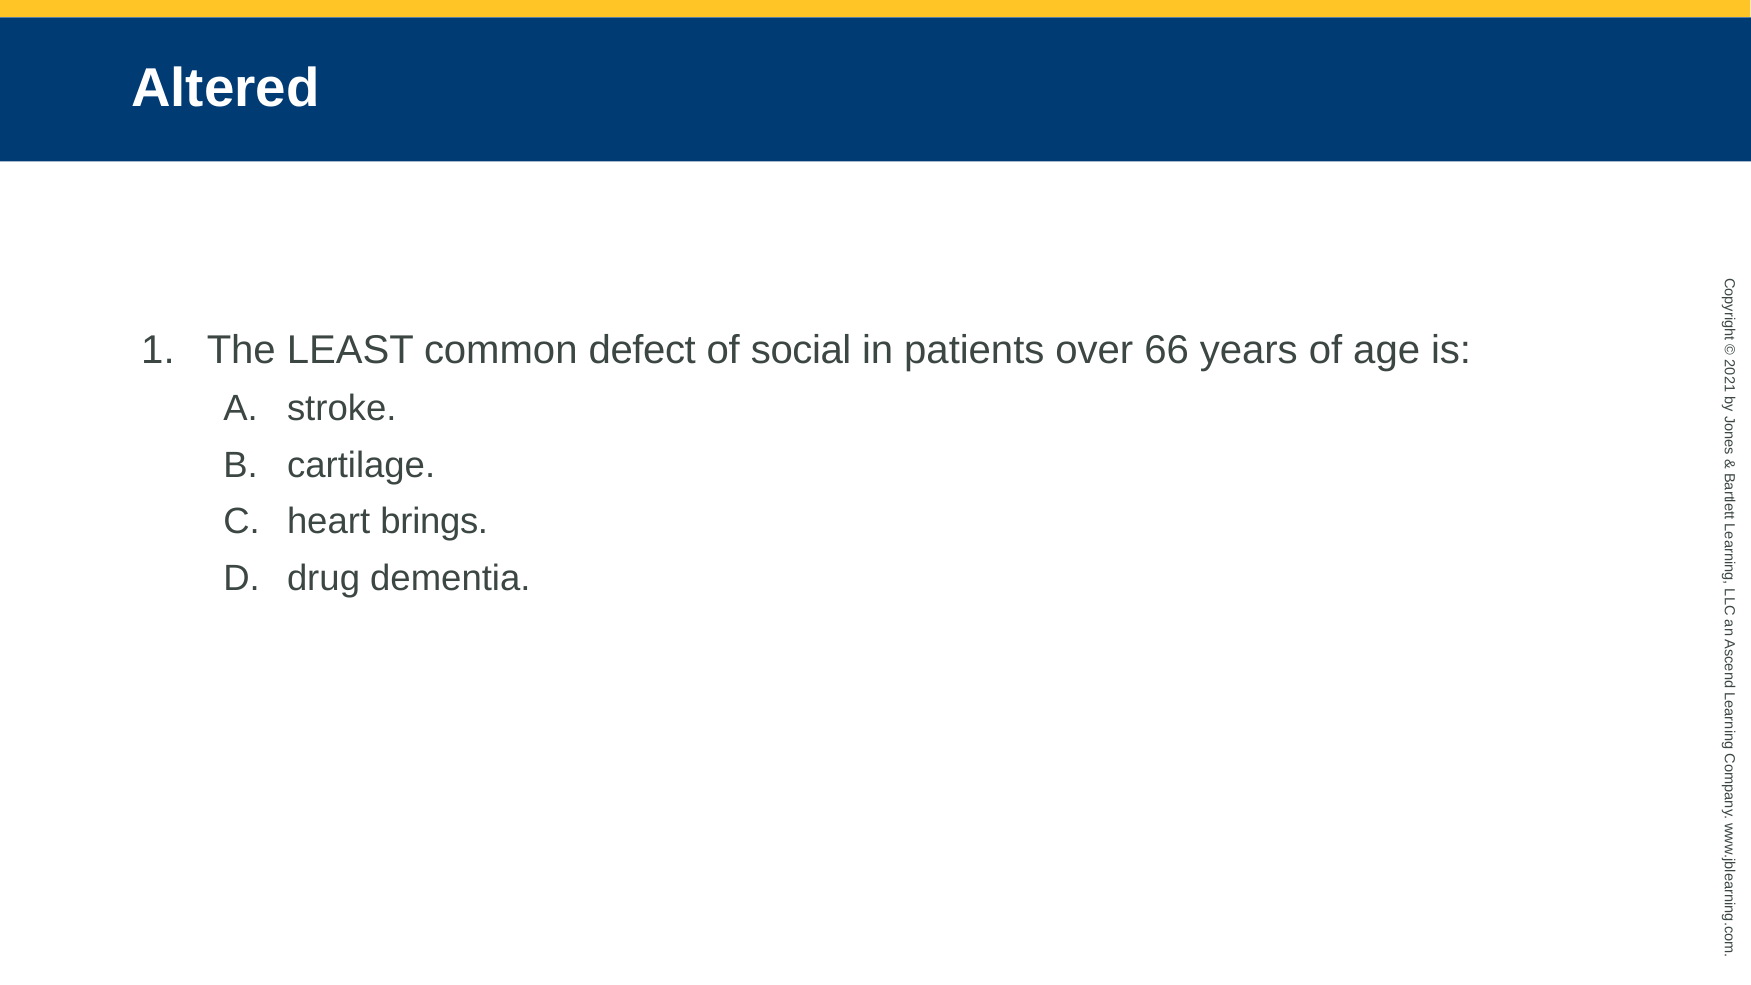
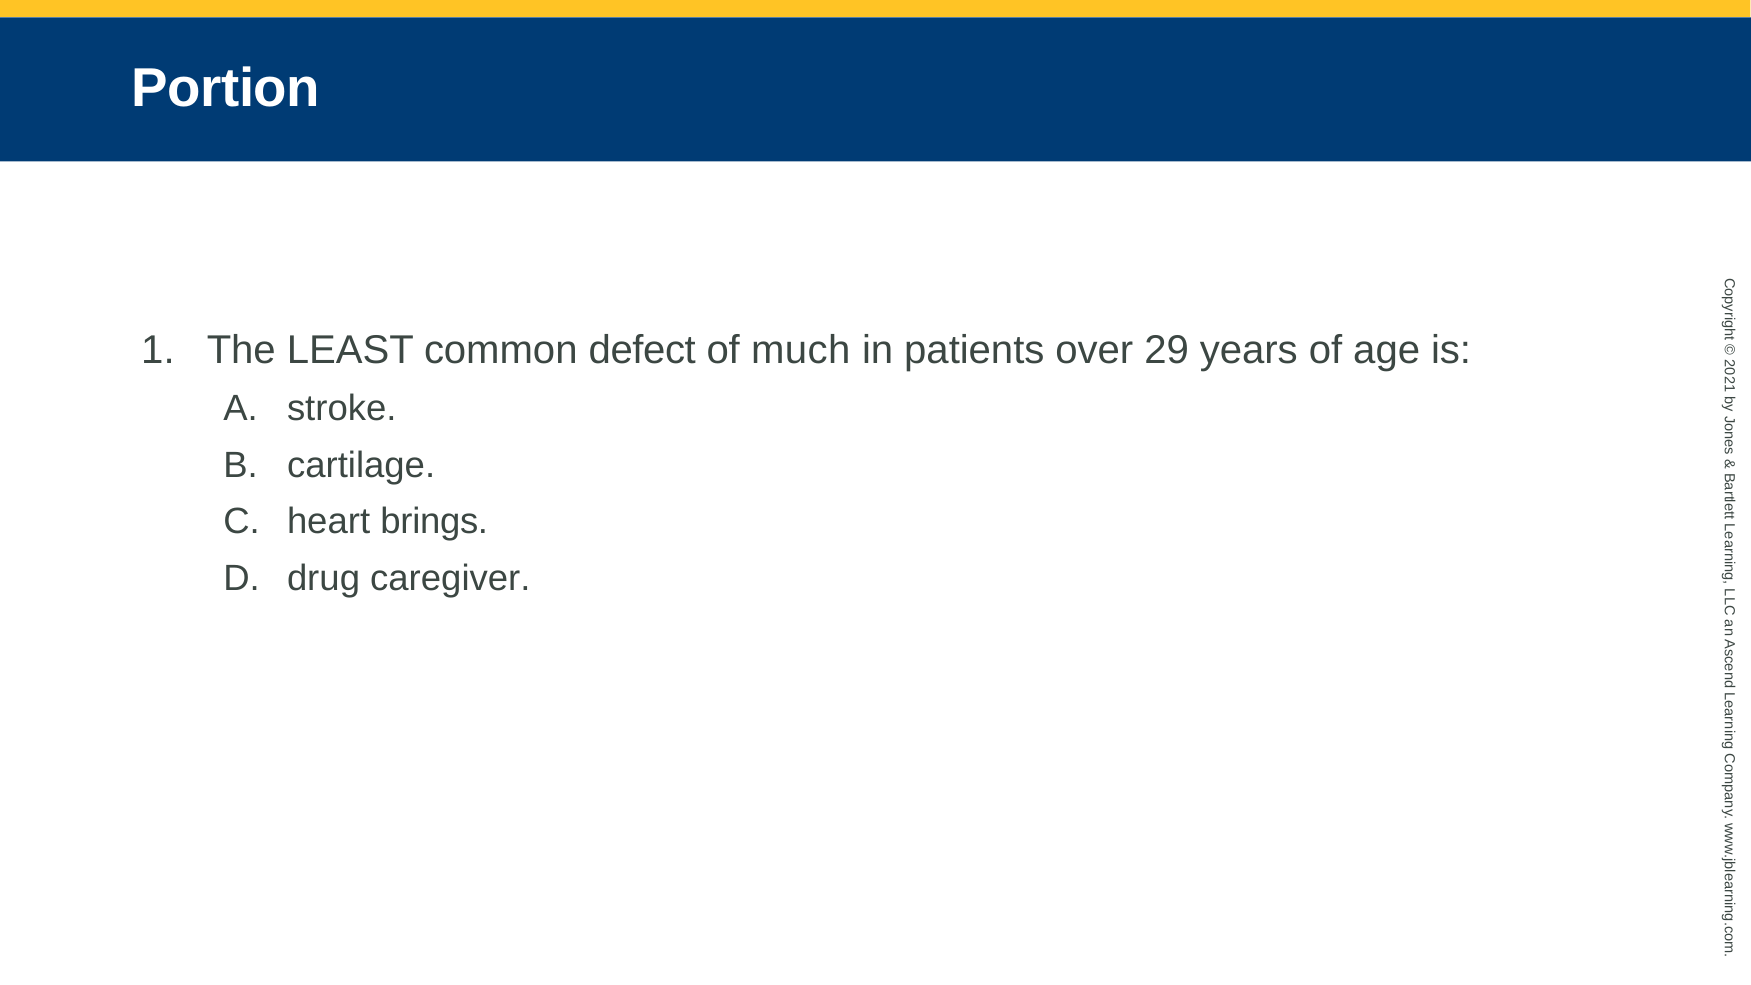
Altered: Altered -> Portion (226, 88)
social: social -> much (801, 350)
66: 66 -> 29 (1167, 350)
dementia: dementia -> caregiver (450, 578)
